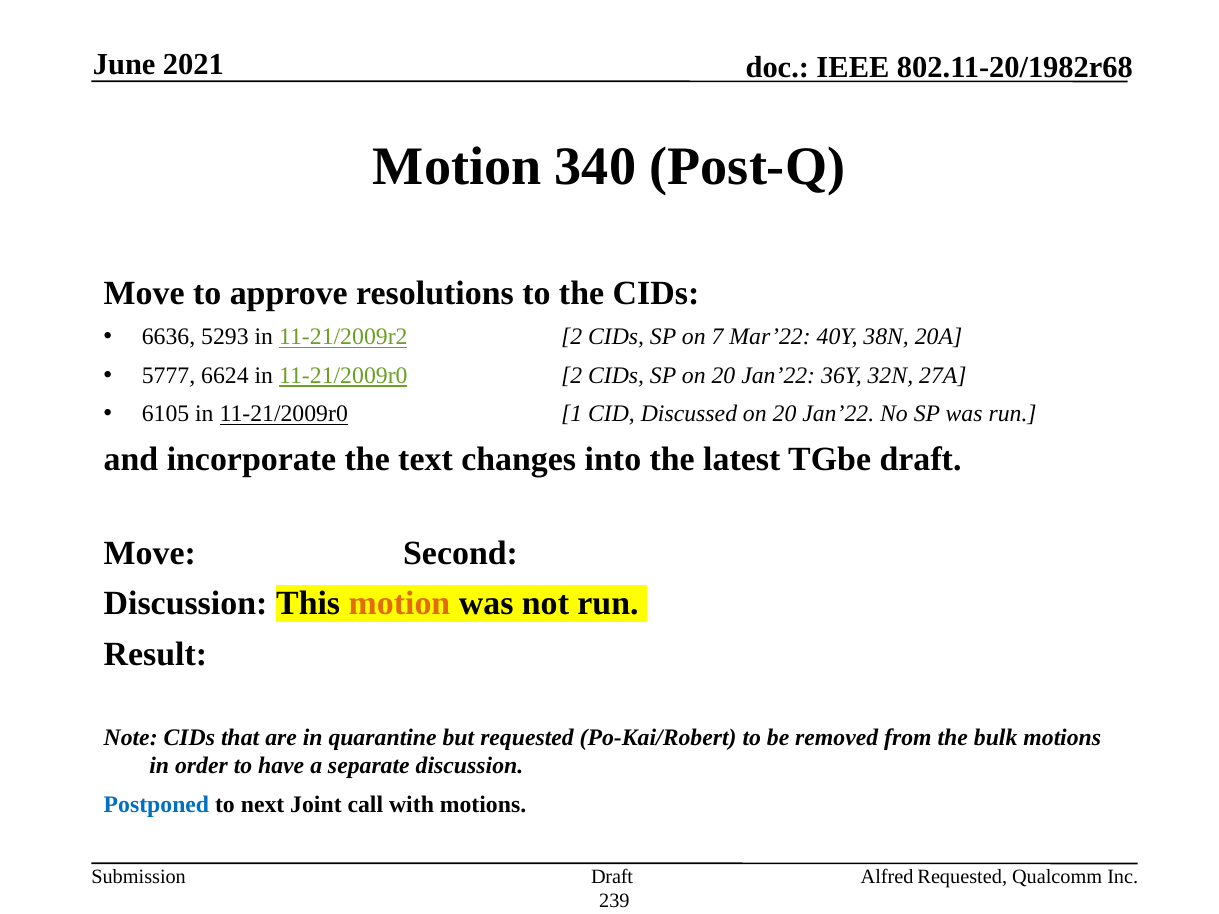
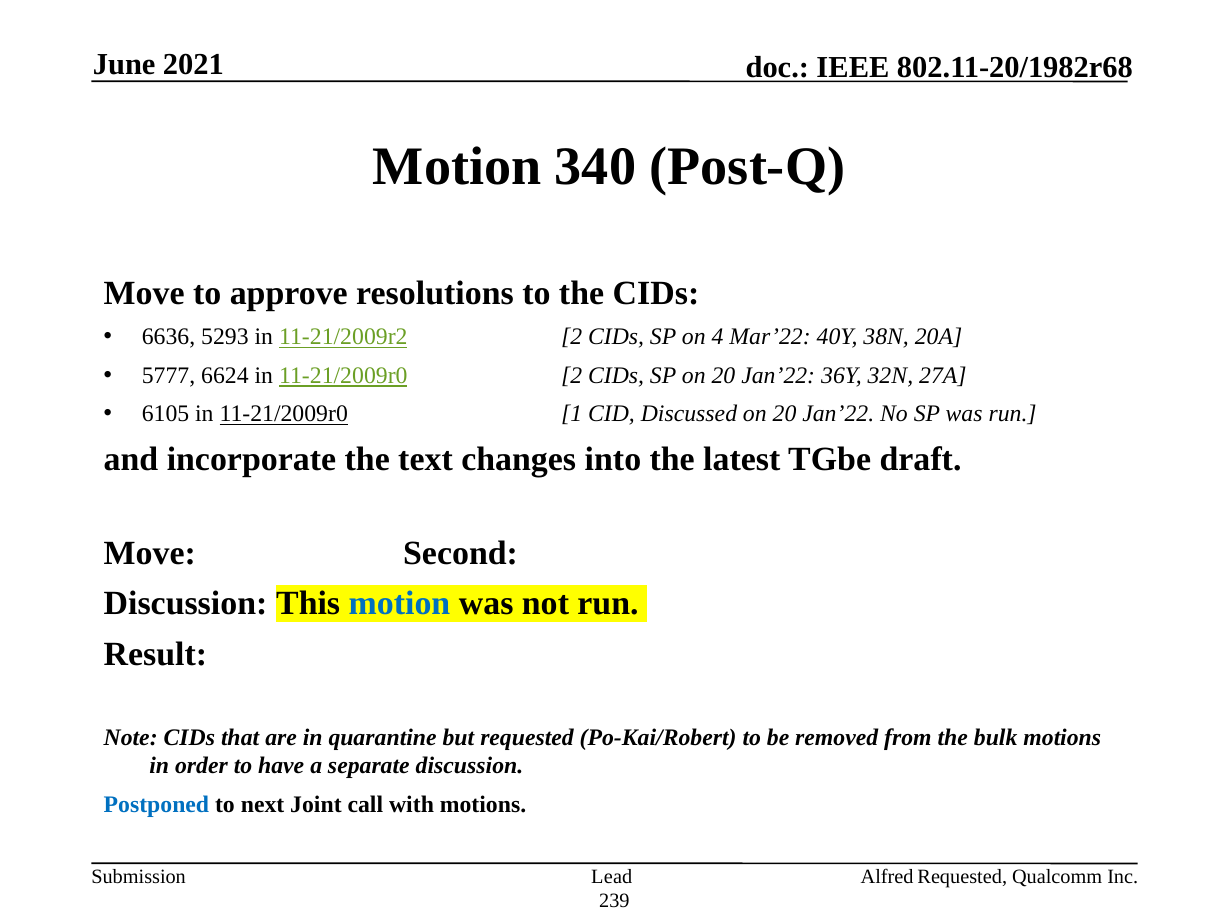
7: 7 -> 4 (718, 337)
motion colour: orange -> blue (399, 604)
Draft: Draft -> Lead (612, 877)
